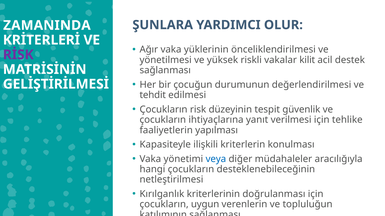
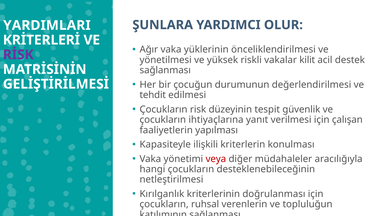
ZAMANINDA: ZAMANINDA -> YARDIMLARI (47, 25)
tehlike: tehlike -> çalışan (347, 120)
veya colour: blue -> red (216, 159)
uygun: uygun -> ruhsal (205, 205)
